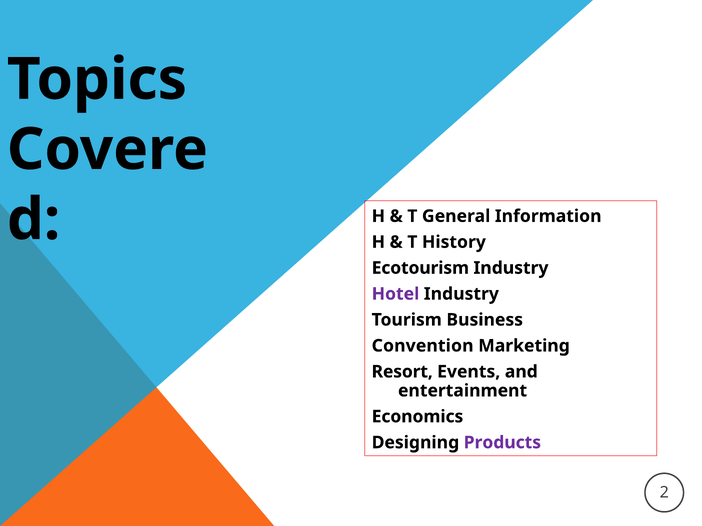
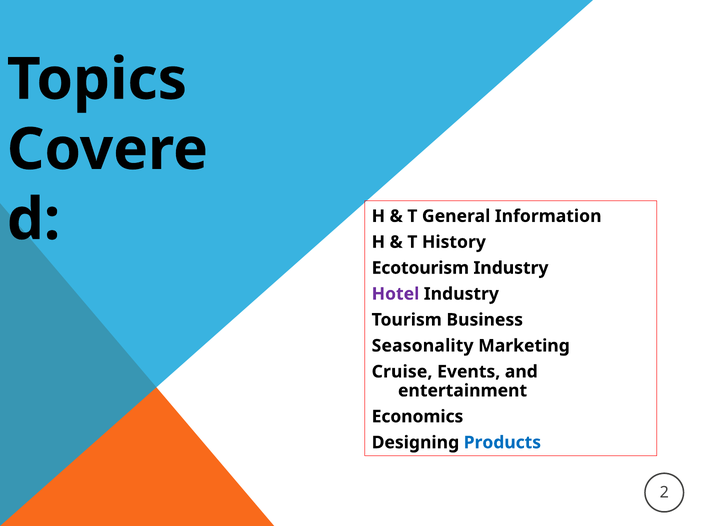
Convention: Convention -> Seasonality (423, 346)
Resort: Resort -> Cruise (402, 372)
Products colour: purple -> blue (502, 443)
